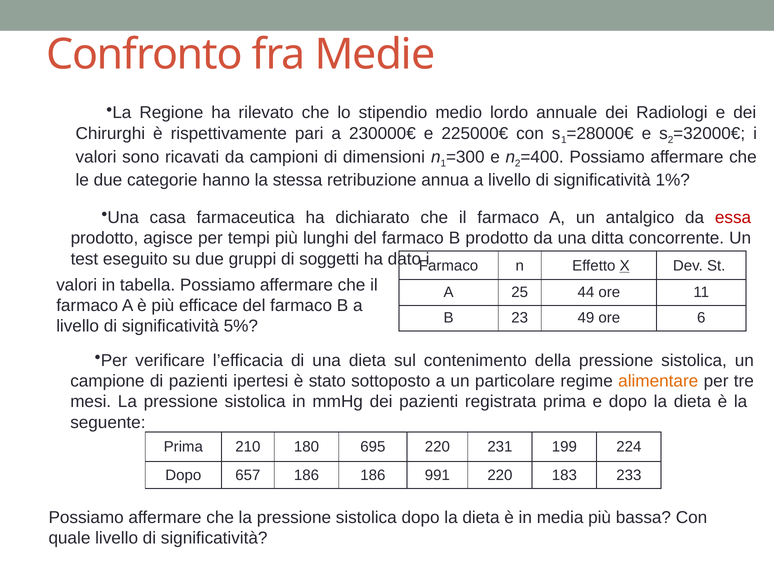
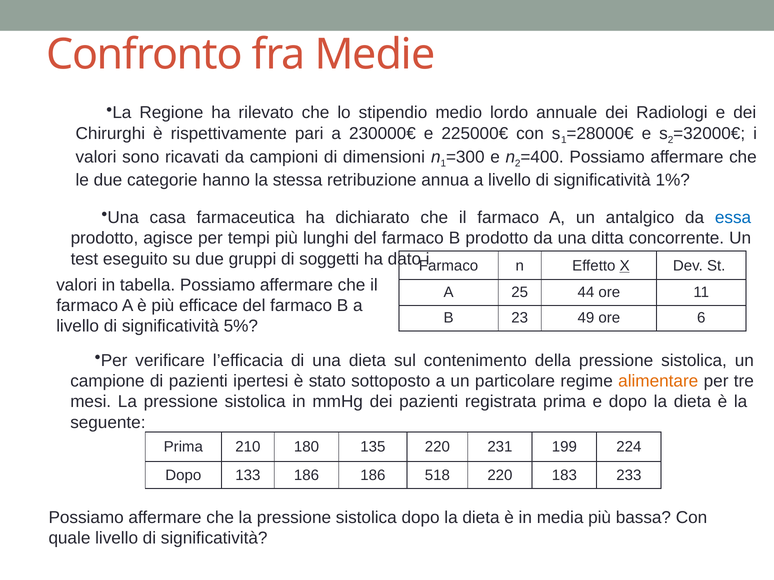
essa colour: red -> blue (733, 218)
695: 695 -> 135 (373, 447)
657: 657 -> 133 (248, 476)
991: 991 -> 518 (437, 476)
